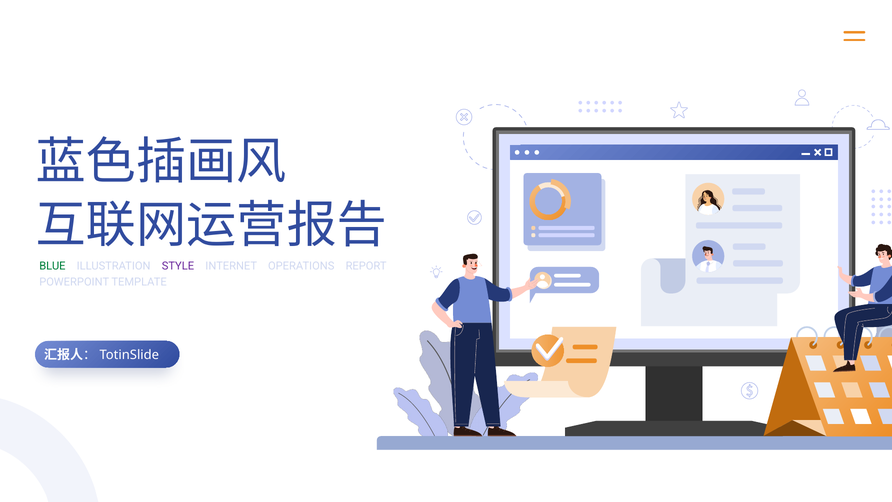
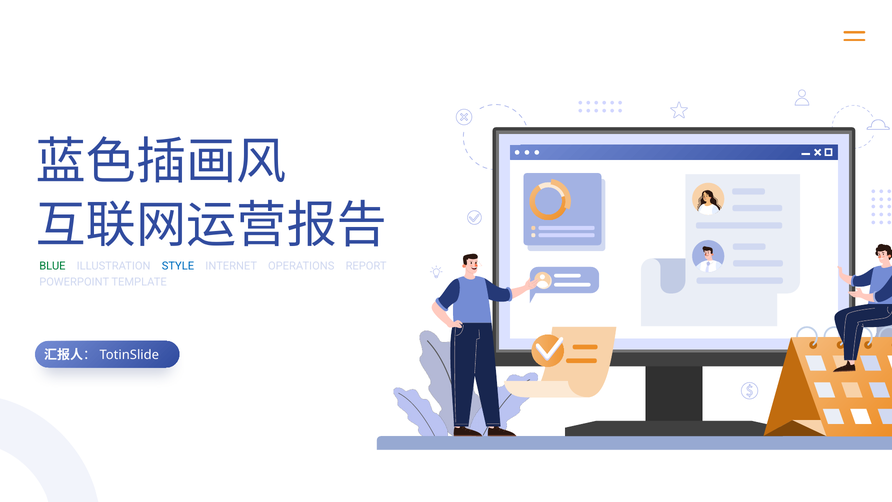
STYLE colour: purple -> blue (178, 266)
